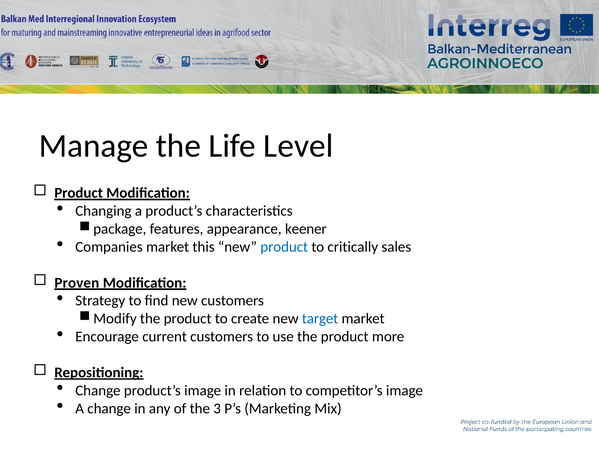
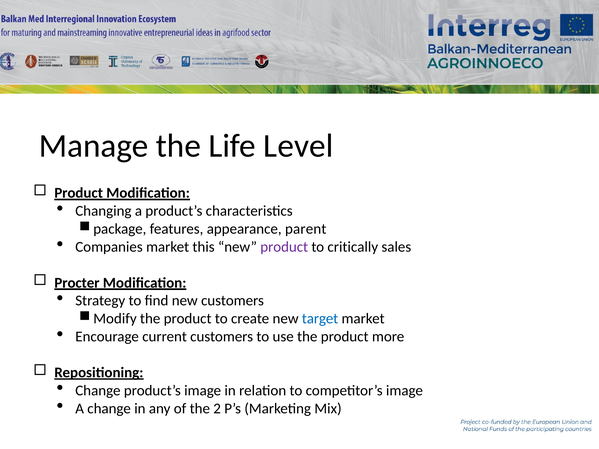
keener: keener -> parent (306, 229)
product colour: blue -> purple (284, 247)
Proven: Proven -> Procter (77, 283)
3: 3 -> 2 (217, 409)
